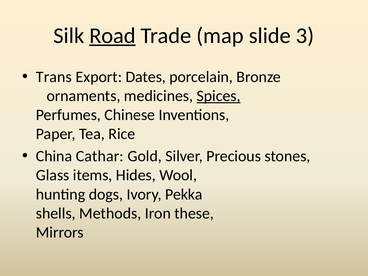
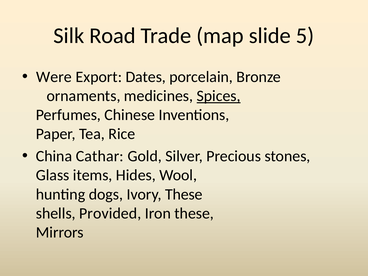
Road underline: present -> none (112, 36)
3: 3 -> 5 (305, 36)
Trans: Trans -> Were (54, 77)
Ivory Pekka: Pekka -> These (184, 194)
Methods: Methods -> Provided (110, 213)
